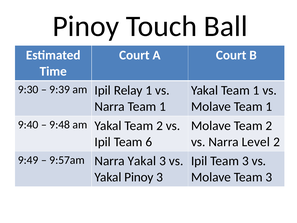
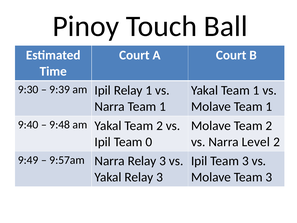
6: 6 -> 0 (149, 142)
Narra Yakal: Yakal -> Relay (142, 161)
Yakal Pinoy: Pinoy -> Relay (139, 177)
